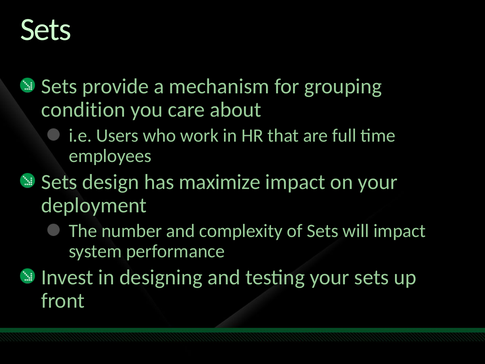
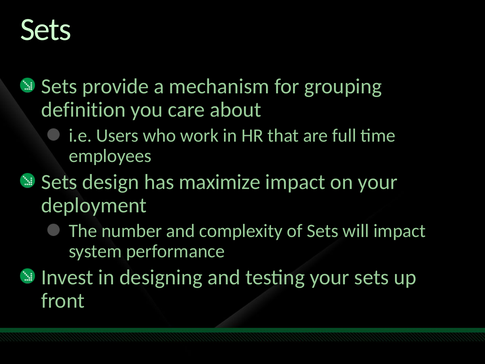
condition: condition -> definition (84, 110)
